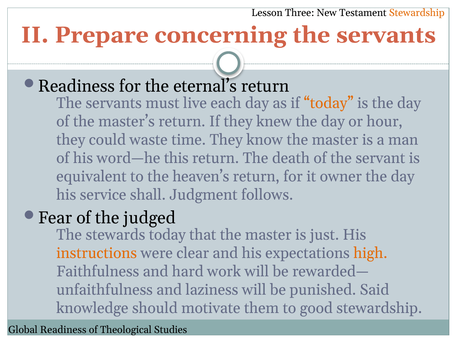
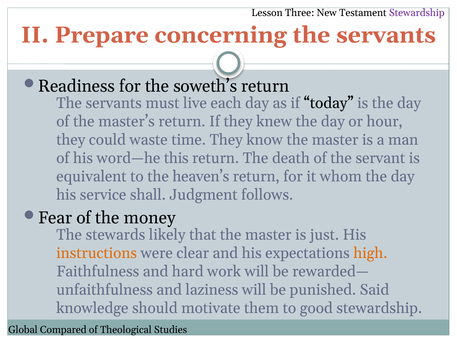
Stewardship colour: orange -> purple (417, 13)
eternal’s: eternal’s -> soweth’s (205, 86)
today colour: orange -> black (329, 103)
owner: owner -> whom (341, 176)
judged: judged -> money (150, 218)
stewards today: today -> likely (167, 235)
Global Readiness: Readiness -> Compared (63, 330)
